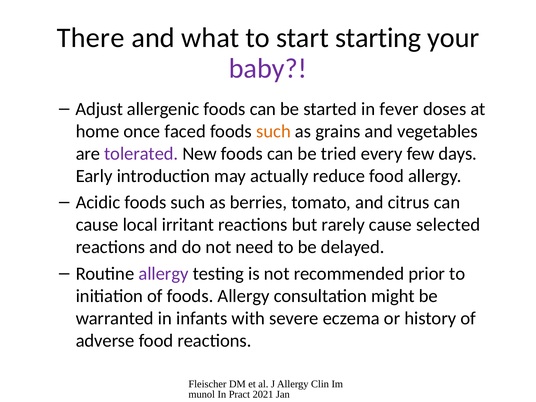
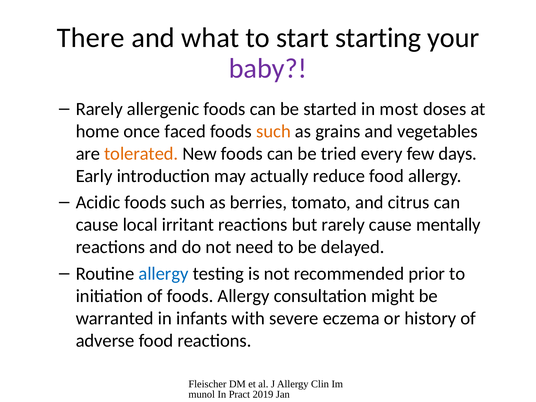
Adjust: Adjust -> Rarely (99, 109)
fever: fever -> most (399, 109)
tolerated colour: purple -> orange (141, 154)
selected: selected -> mentally (448, 225)
allergy colour: purple -> blue (164, 274)
2021: 2021 -> 2019 (263, 394)
